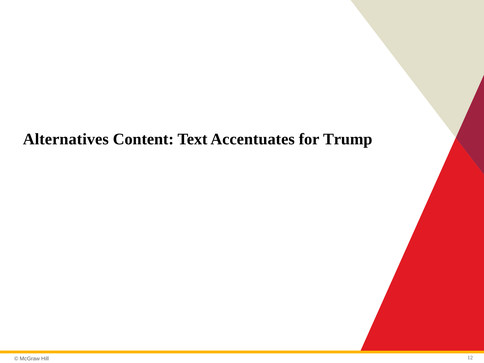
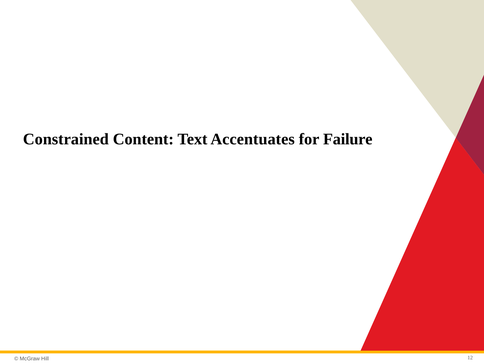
Alternatives: Alternatives -> Constrained (66, 139)
Trump: Trump -> Failure (348, 139)
